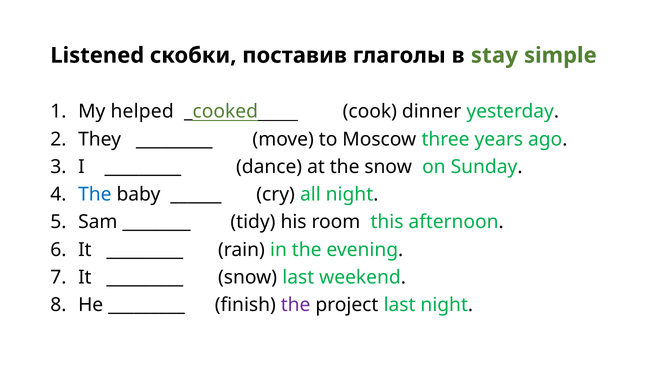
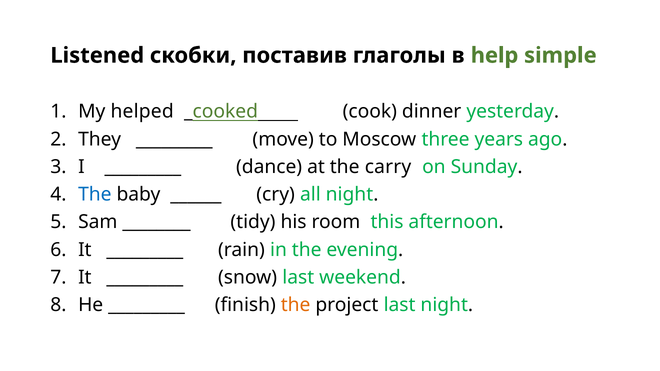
stay: stay -> help (495, 55)
the snow: snow -> carry (388, 167)
the colour: purple -> orange (296, 305)
